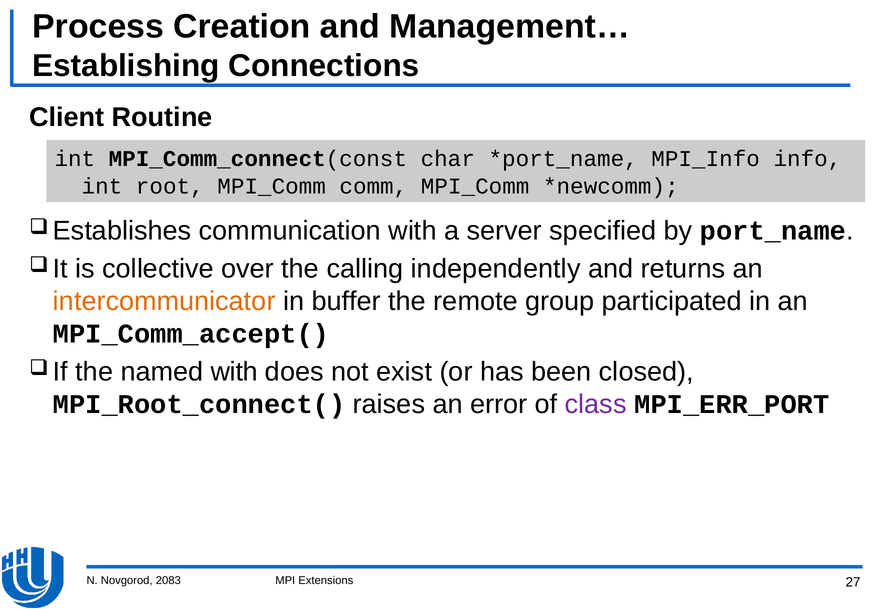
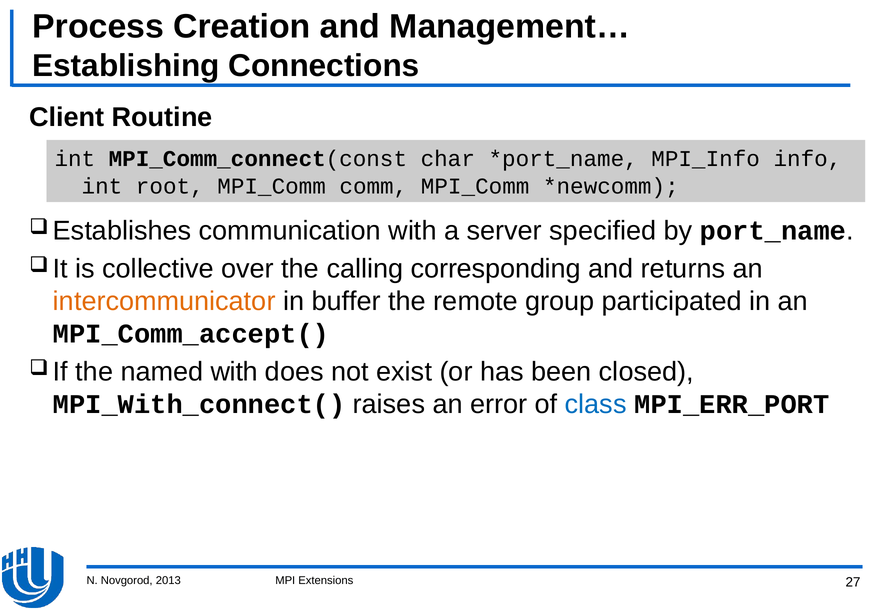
independently: independently -> corresponding (496, 269)
MPI_Root_connect(: MPI_Root_connect( -> MPI_With_connect( (199, 404)
class colour: purple -> blue (596, 404)
2083: 2083 -> 2013 (168, 581)
